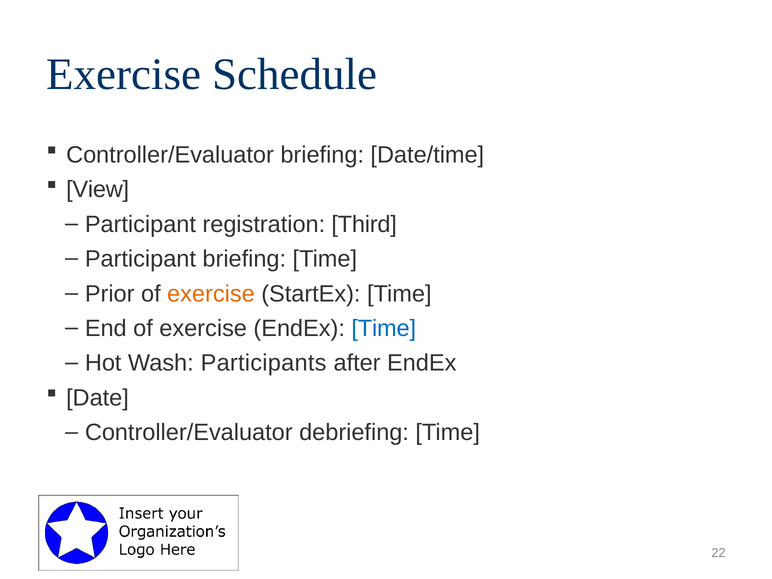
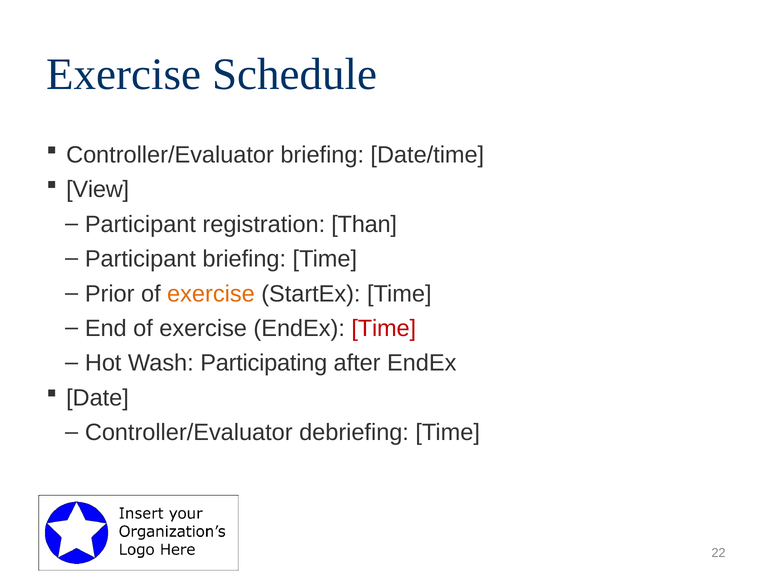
Third: Third -> Than (364, 224)
Time colour: blue -> red (384, 328)
Participants: Participants -> Participating (264, 363)
